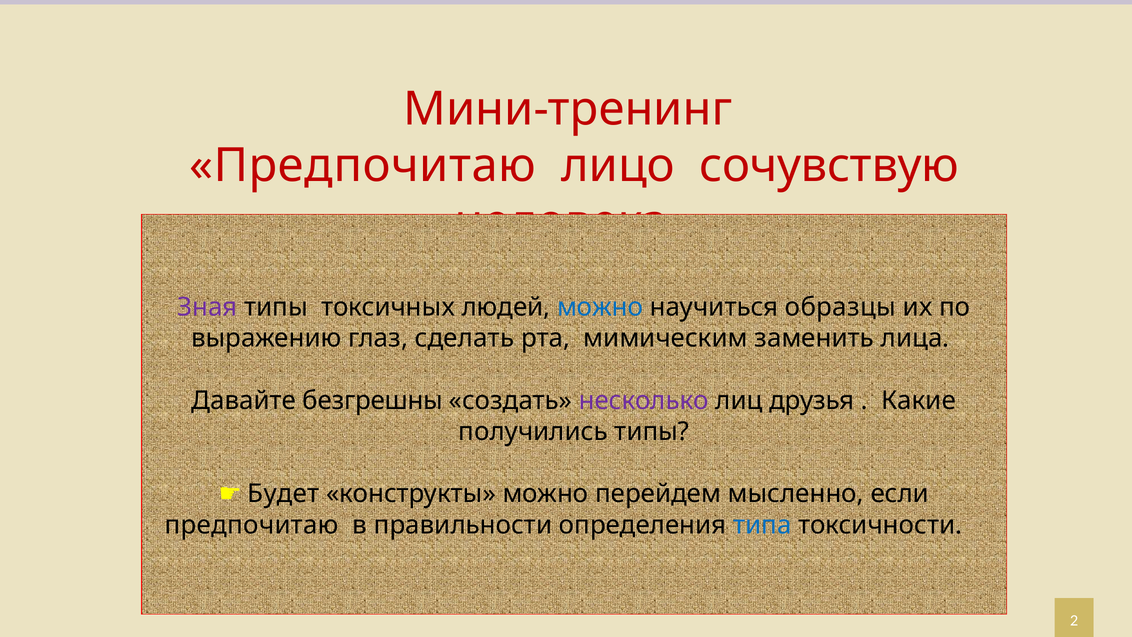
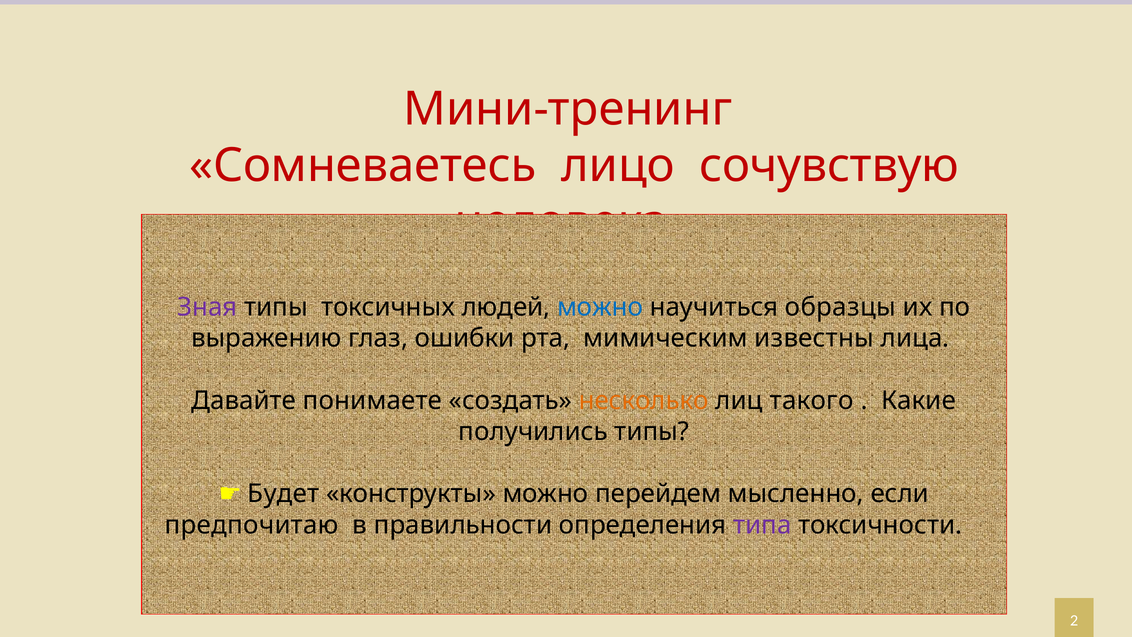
Предпочитаю: Предпочитаю -> Сомневаетесь (363, 166)
сделать: сделать -> ошибки (465, 338)
заменить: заменить -> известны (814, 338)
безгрешны: безгрешны -> понимаете (372, 400)
несколько colour: purple -> orange (644, 400)
друзья: друзья -> такого (812, 400)
типа colour: blue -> purple (762, 525)
